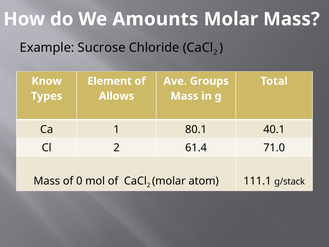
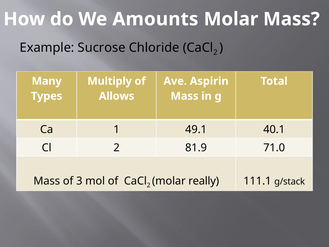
Know: Know -> Many (47, 81)
Element: Element -> Multiply (110, 81)
Groups: Groups -> Aspirin (209, 81)
80.1: 80.1 -> 49.1 (196, 129)
61.4: 61.4 -> 81.9 (196, 148)
0: 0 -> 3 (79, 181)
atom: atom -> really (204, 181)
